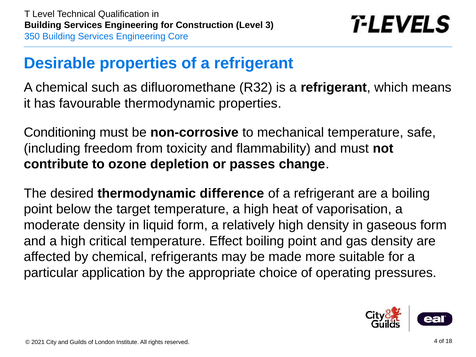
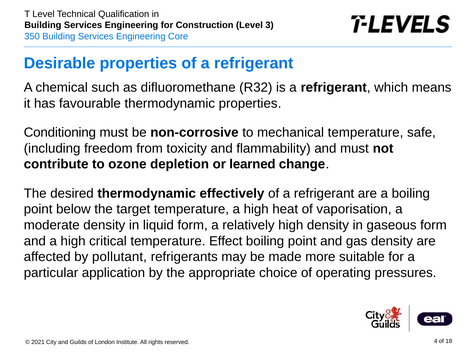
passes: passes -> learned (252, 164)
difference: difference -> effectively (232, 193)
by chemical: chemical -> pollutant (119, 257)
